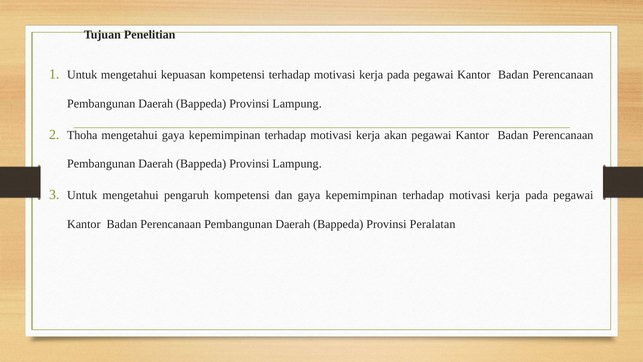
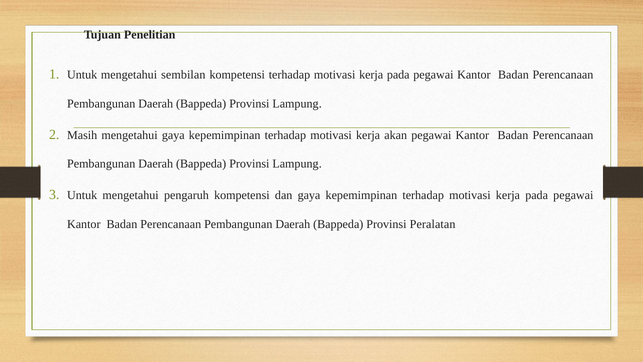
kepuasan: kepuasan -> sembilan (183, 75)
Thoha: Thoha -> Masih (82, 135)
